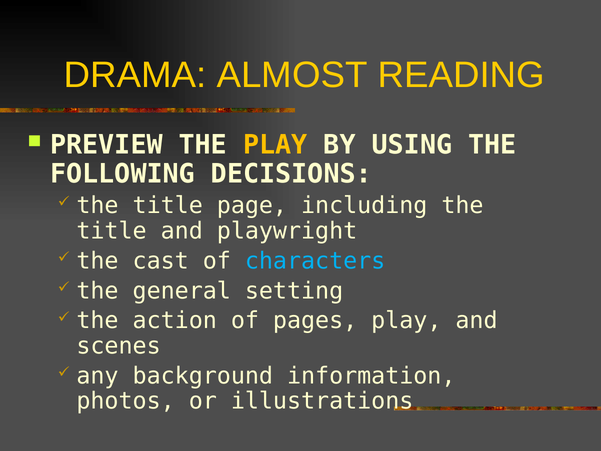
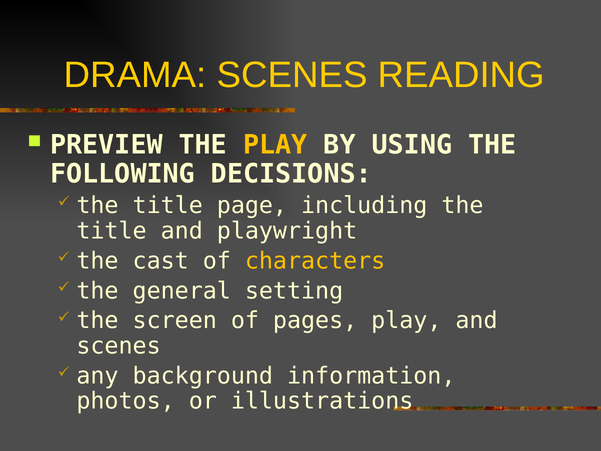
DRAMA ALMOST: ALMOST -> SCENES (292, 75)
characters colour: light blue -> yellow (315, 261)
action: action -> screen (175, 321)
